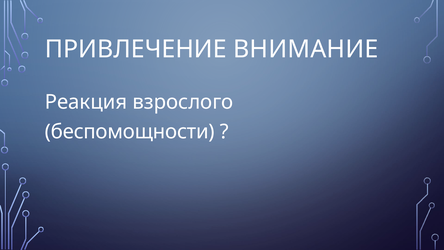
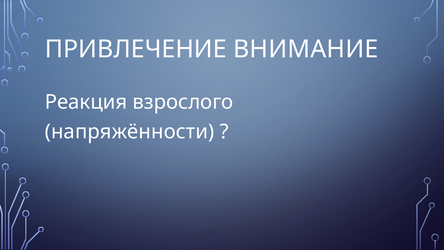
беспомощности: беспомощности -> напряжённости (130, 131)
